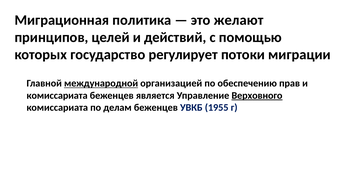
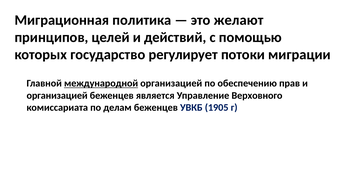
комиссариата: комиссариата -> организацией (57, 96)
Верховного underline: present -> none (257, 96)
1955: 1955 -> 1905 (217, 108)
